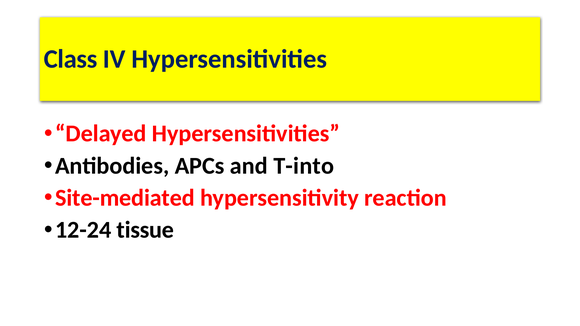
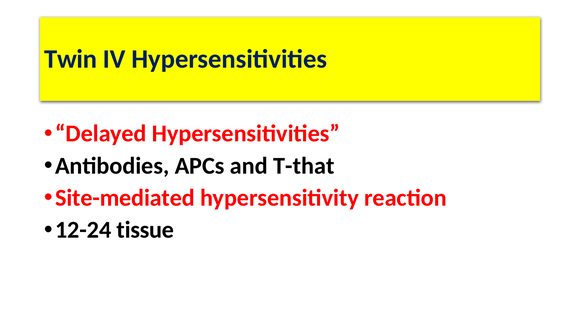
Class: Class -> Twin (71, 59)
T-into: T-into -> T-that (304, 166)
